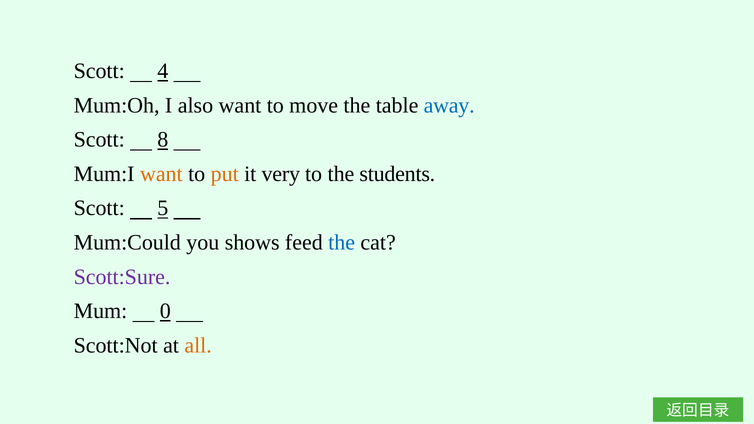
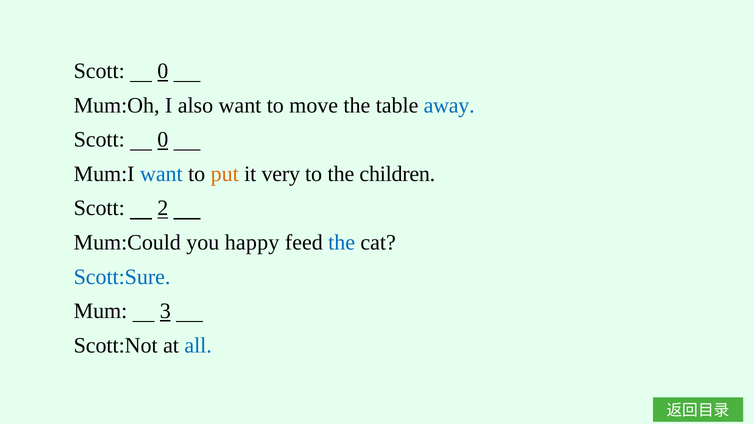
4: 4 -> 0 (163, 71)
8: 8 -> 0 (163, 140)
want colour: orange -> blue (161, 174)
students: students -> children (397, 174)
5: 5 -> 2 (163, 208)
shows: shows -> happy (252, 243)
Scott:Sure colour: purple -> blue (122, 277)
0: 0 -> 3 (165, 311)
all colour: orange -> blue (198, 345)
